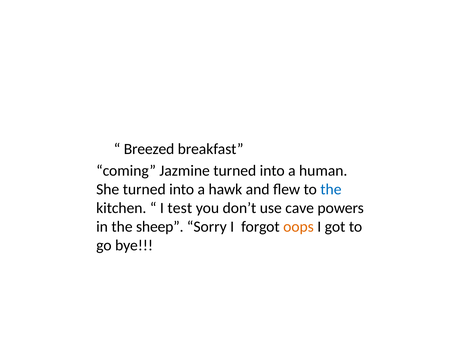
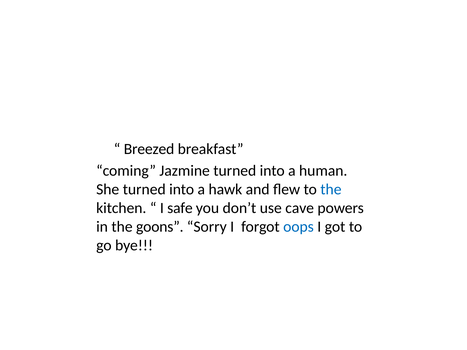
test: test -> safe (180, 208)
sheep: sheep -> goons (160, 227)
oops colour: orange -> blue (298, 227)
